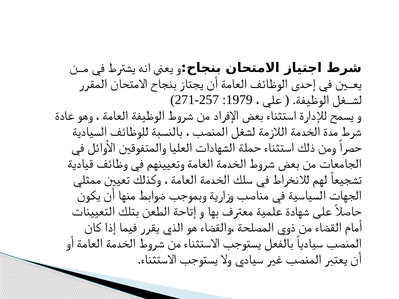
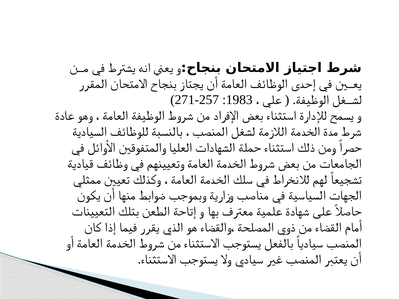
1979: 1979 -> 1983 (239, 100)
